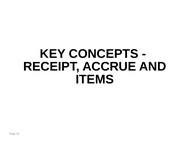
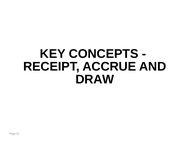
ITEMS: ITEMS -> DRAW (95, 79)
